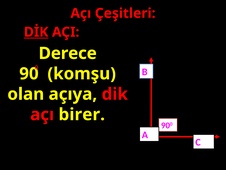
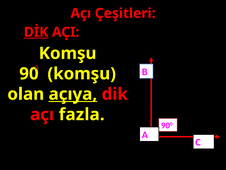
Derece: Derece -> Komşu (68, 53)
açıya underline: none -> present (73, 94)
birer: birer -> fazla (82, 114)
